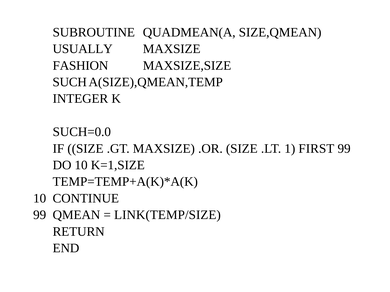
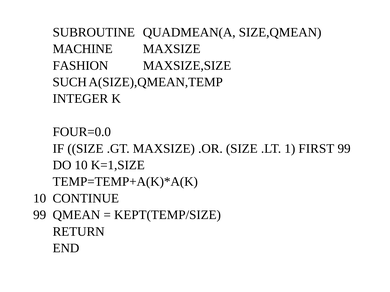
USUALLY: USUALLY -> MACHINE (83, 49)
SUCH=0.0: SUCH=0.0 -> FOUR=0.0 (82, 132)
LINK(TEMP/SIZE: LINK(TEMP/SIZE -> KEPT(TEMP/SIZE (168, 215)
